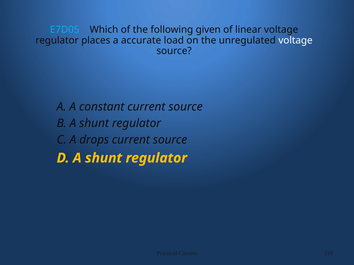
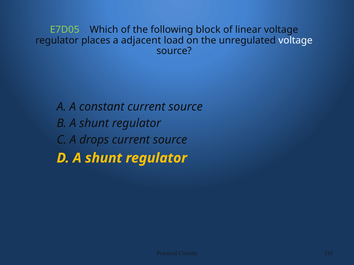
E7D05 colour: light blue -> light green (65, 30)
given: given -> block (208, 30)
accurate: accurate -> adjacent (141, 40)
